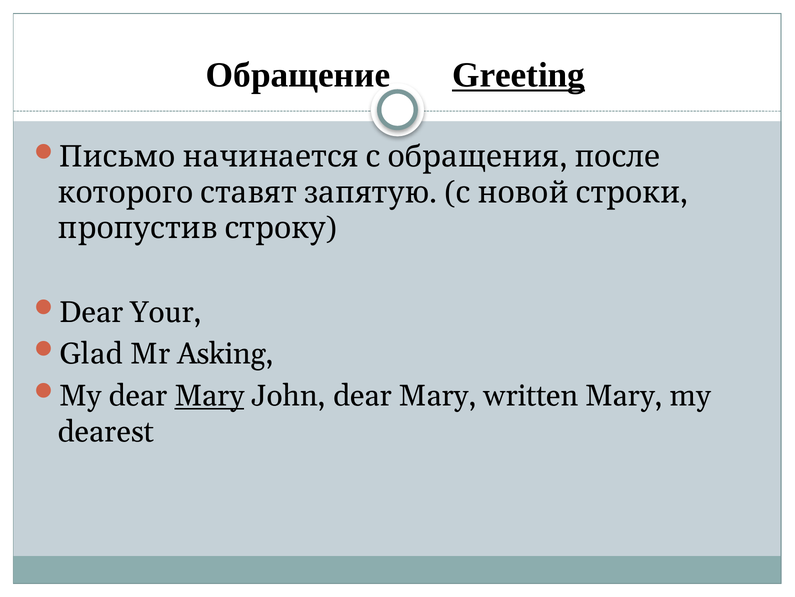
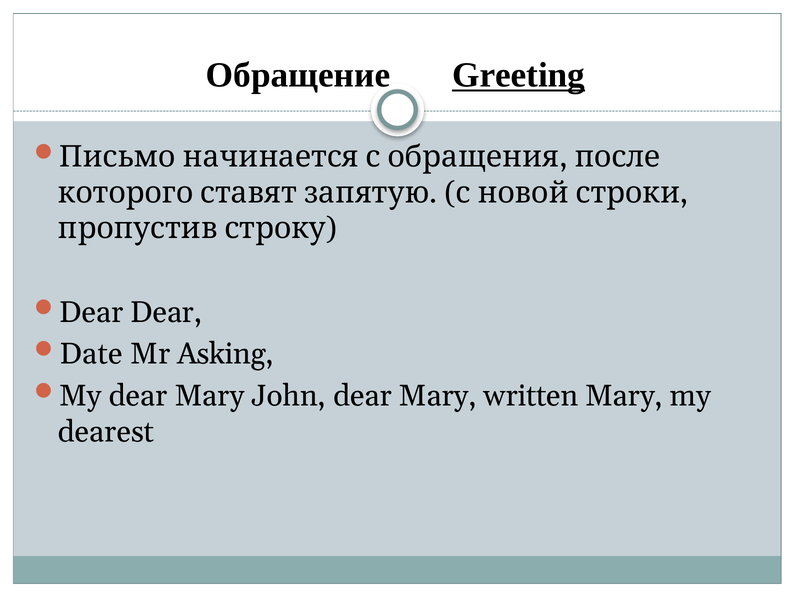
Dear Your: Your -> Dear (166, 312)
Glad: Glad -> Date (91, 354)
Mary underline: present -> none (209, 395)
